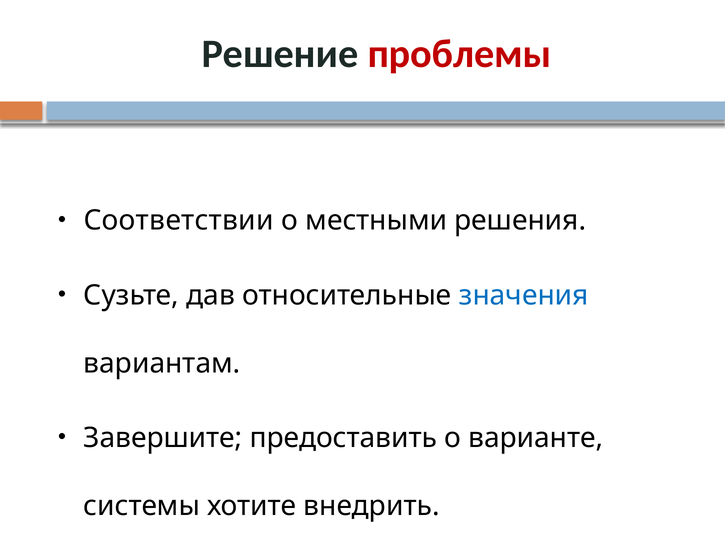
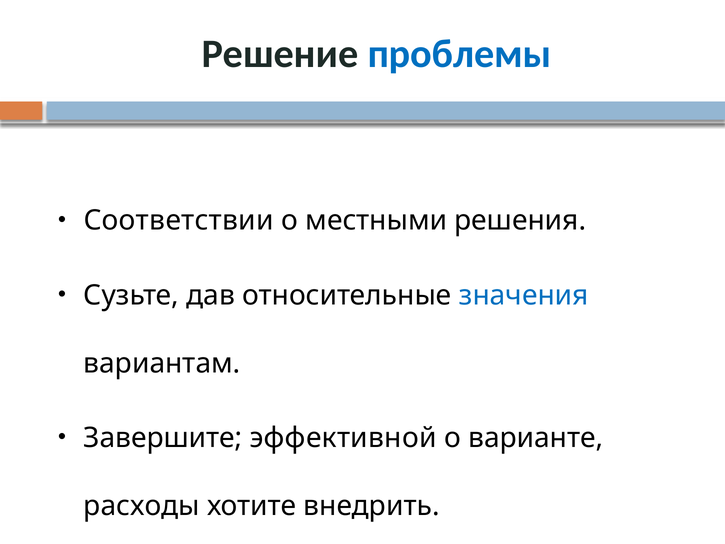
проблемы colour: red -> blue (460, 54)
предоставить: предоставить -> эффективной (343, 438)
системы: системы -> расходы (142, 506)
